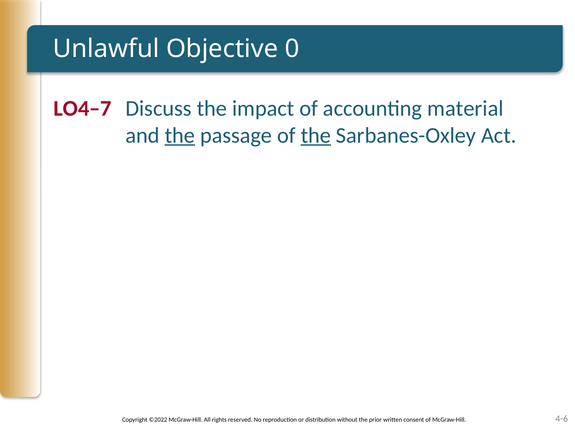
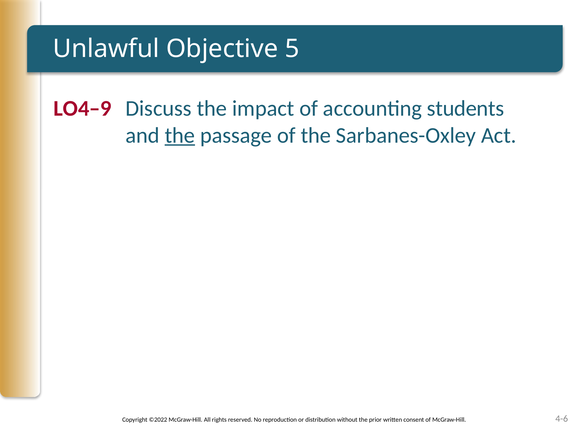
0: 0 -> 5 (292, 49)
LO4–7: LO4–7 -> LO4–9 (83, 109)
material: material -> students (466, 109)
the underline: present -> none (316, 135)
